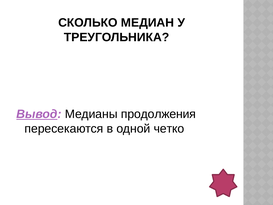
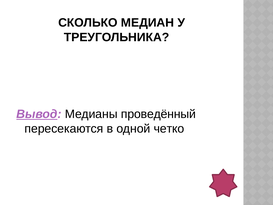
продолжения: продолжения -> проведённый (158, 114)
